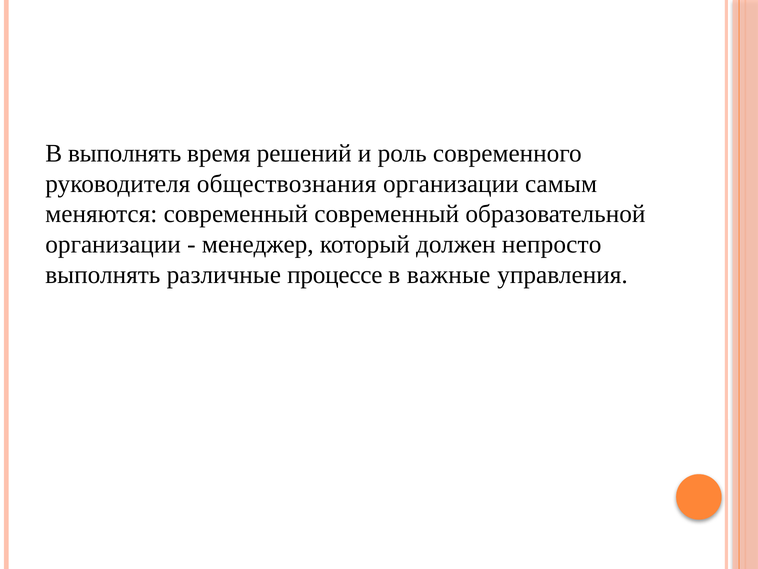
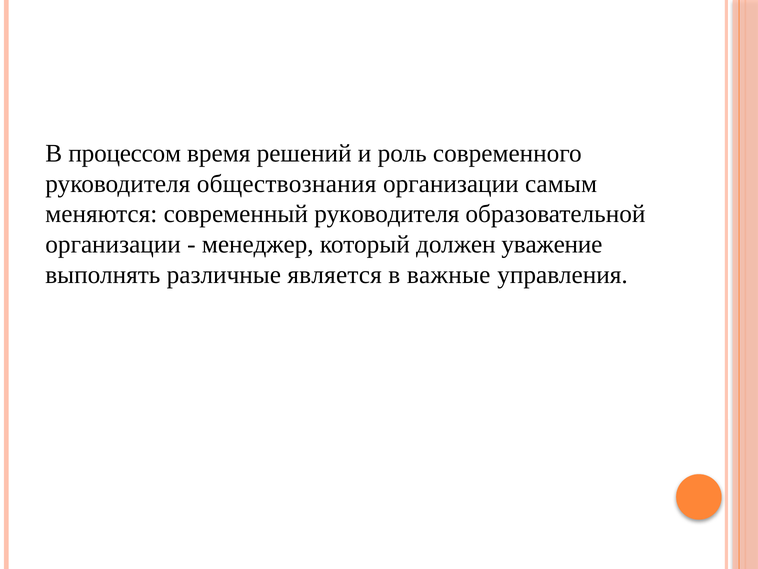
В выполнять: выполнять -> процессом (125, 153)
современный современный: современный -> руководителя (387, 214)
непросто: непросто -> уважение (552, 244)
процессе: процессе -> является (335, 275)
